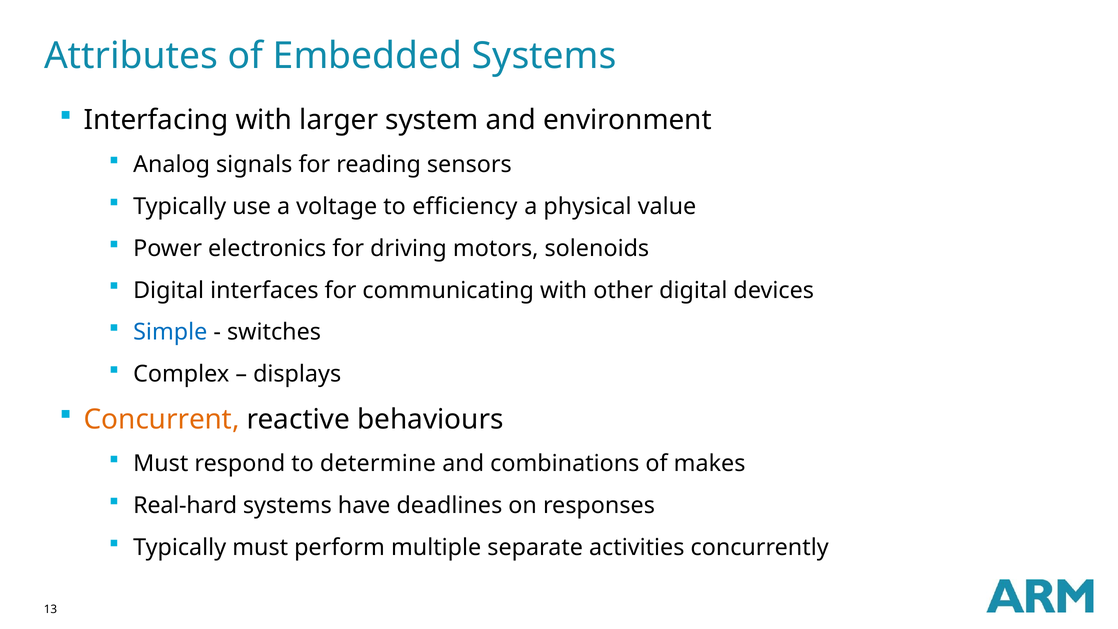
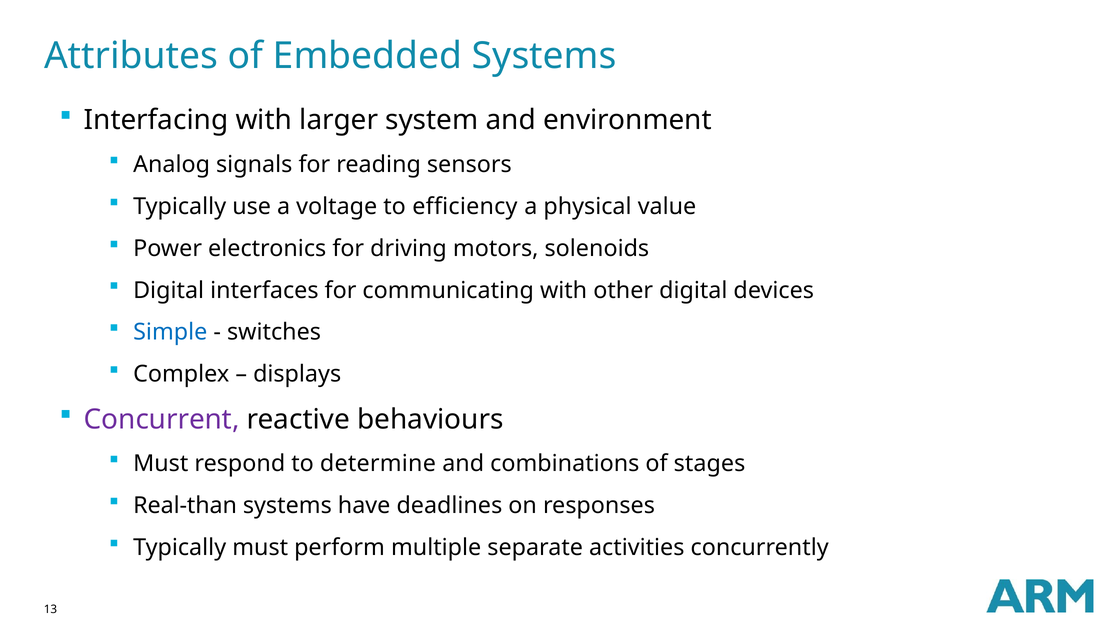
Concurrent colour: orange -> purple (162, 419)
makes: makes -> stages (710, 464)
Real-hard: Real-hard -> Real-than (185, 506)
